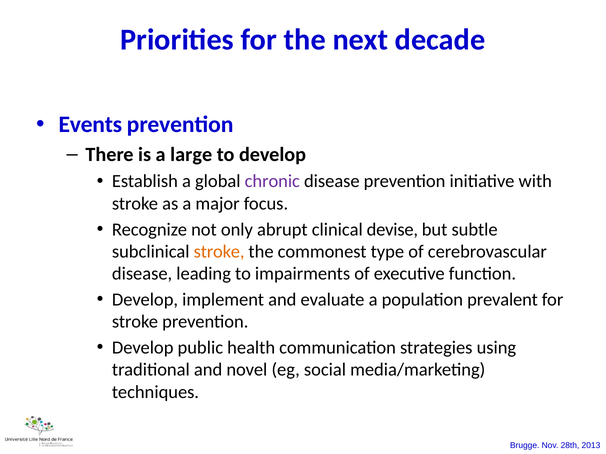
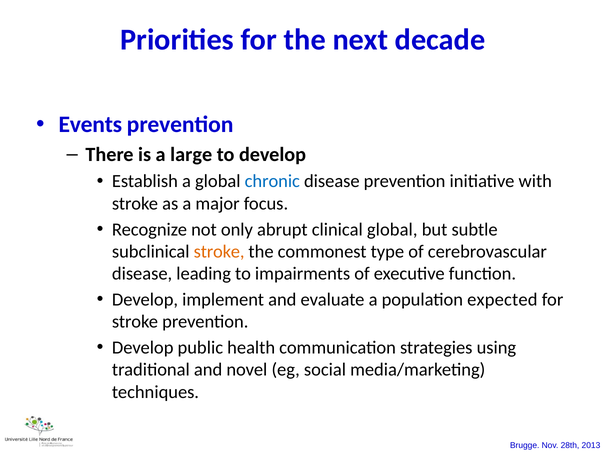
chronic colour: purple -> blue (272, 182)
clinical devise: devise -> global (392, 230)
prevalent: prevalent -> expected (502, 300)
